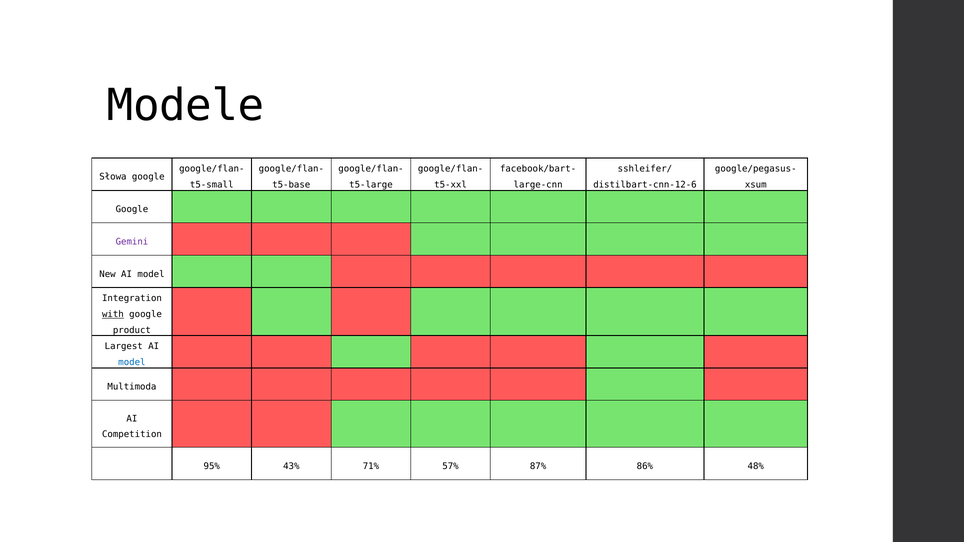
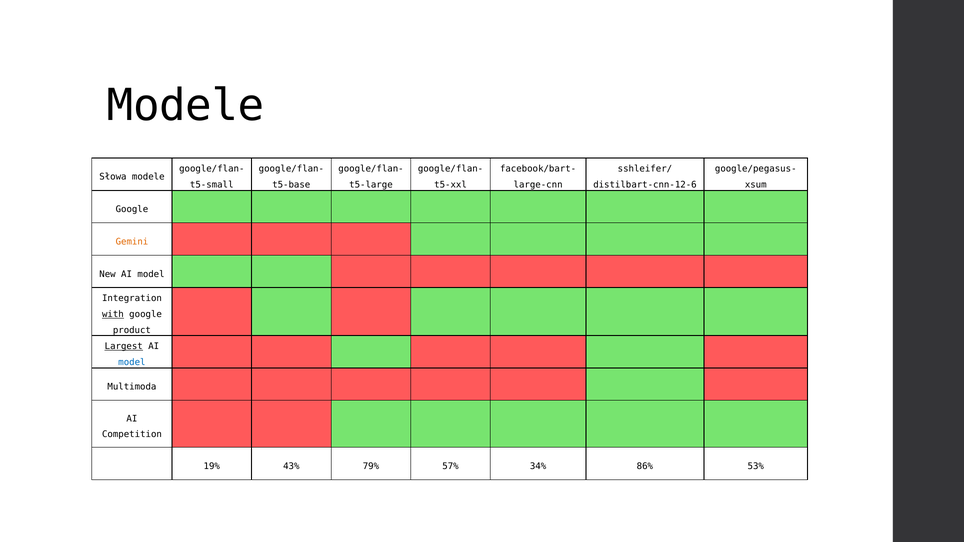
Słowa google: google -> modele (148, 177)
Gemini colour: purple -> orange (132, 242)
Largest underline: none -> present (124, 347)
95%: 95% -> 19% (212, 466)
71%: 71% -> 79% (371, 466)
87%: 87% -> 34% (538, 466)
48%: 48% -> 53% (756, 466)
